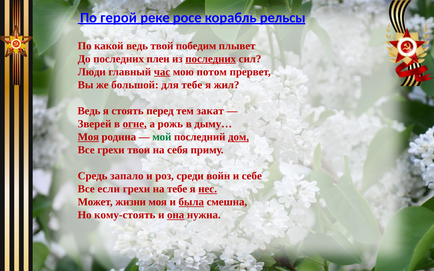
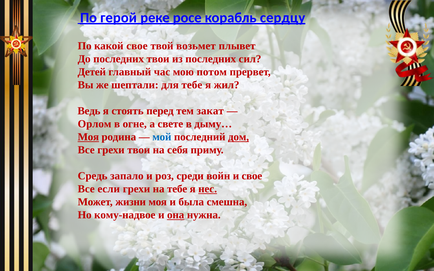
рельсы: рельсы -> сердцу (283, 18)
какой ведь: ведь -> свое (137, 46)
победим: победим -> возьмет (196, 46)
последних плен: плен -> твои (158, 59)
последних underline: present -> none (211, 59)
Люди: Люди -> Детей (92, 72)
час underline: present -> none (162, 72)
большой: большой -> шептали (135, 85)
Зверей: Зверей -> Орлом (95, 124)
огне underline: present -> none (135, 124)
рожь: рожь -> свете (170, 124)
мой colour: green -> blue (162, 137)
и себе: себе -> свое (252, 176)
была underline: present -> none (191, 202)
кому-стоять: кому-стоять -> кому-надвое (125, 215)
